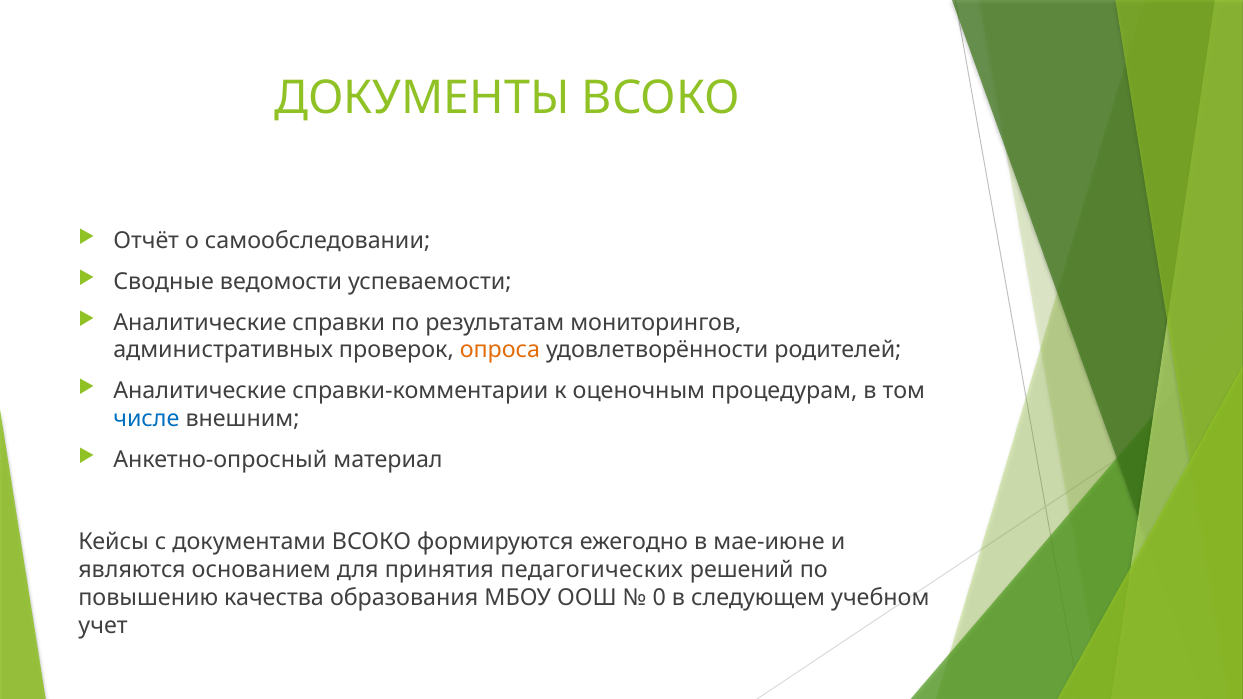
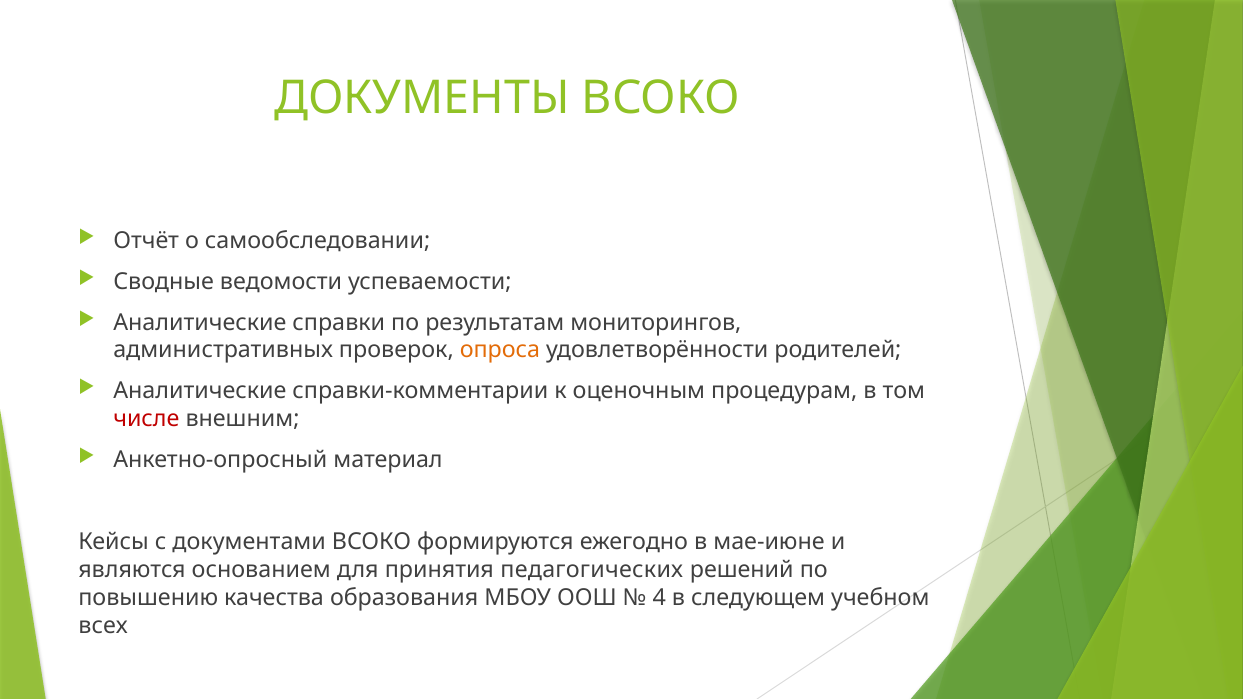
числе colour: blue -> red (146, 419)
0: 0 -> 4 (659, 598)
учет: учет -> всех (103, 626)
